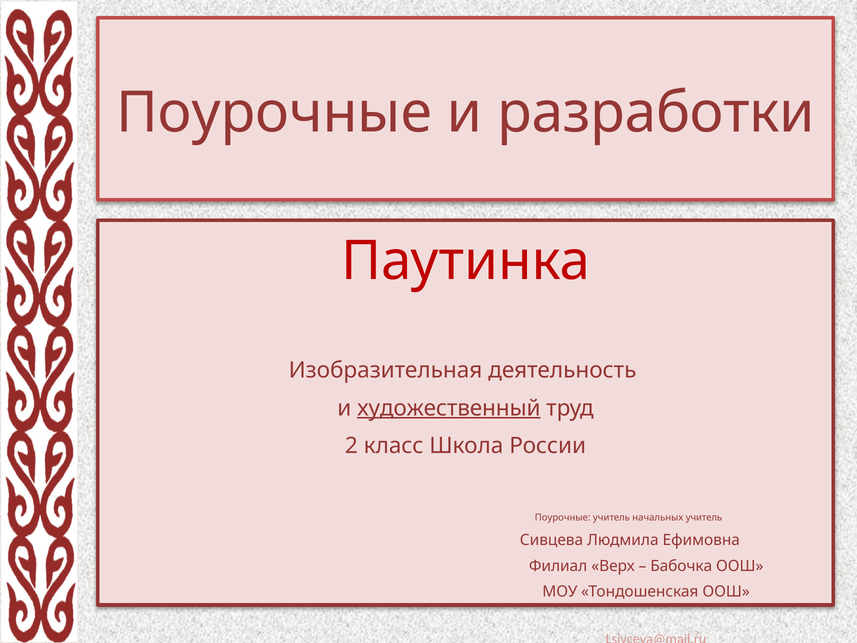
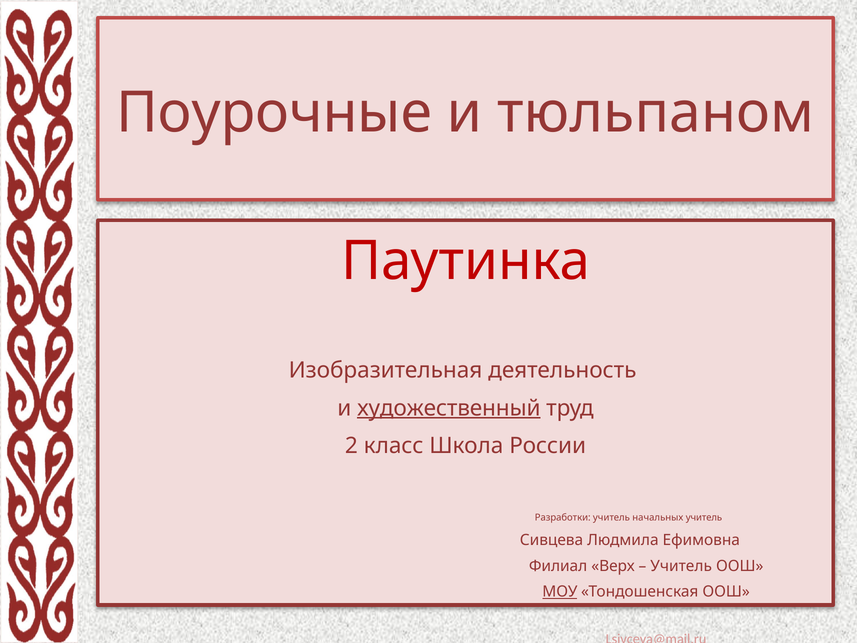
разработки: разработки -> тюльпаном (656, 113)
Поурочные: Поурочные -> Разработки (563, 517)
Бабочка: Бабочка -> Учитель (681, 566)
МОУ underline: none -> present (560, 591)
